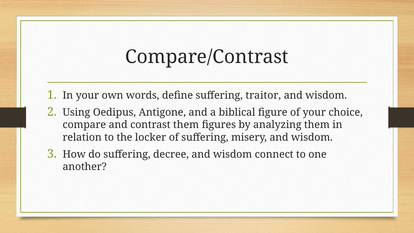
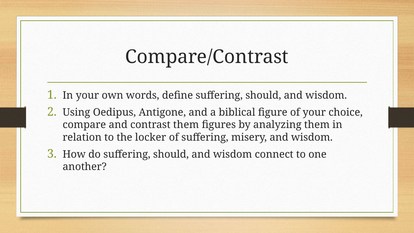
define suffering traitor: traitor -> should (263, 95)
do suffering decree: decree -> should (171, 154)
